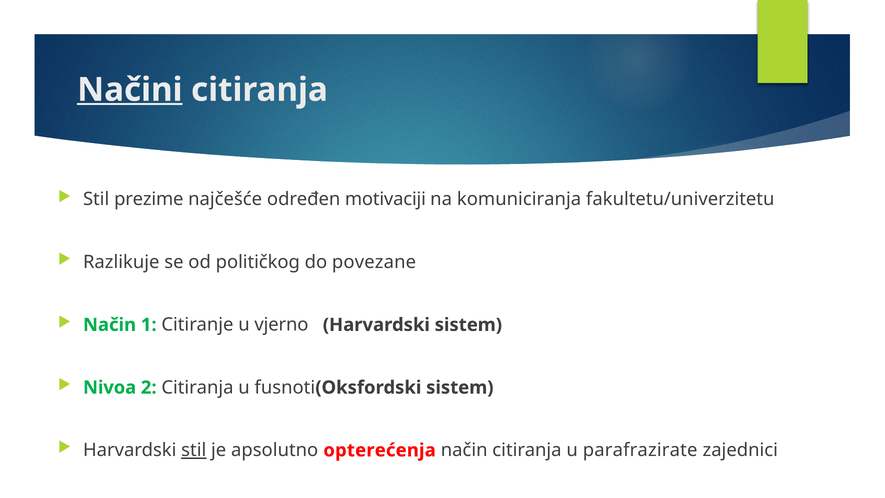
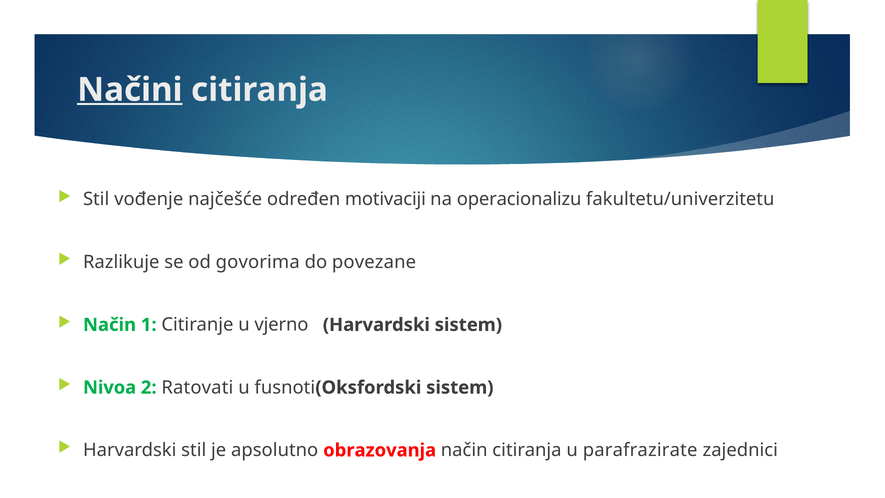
prezime: prezime -> vođenje (149, 199)
komuniciranja: komuniciranja -> operacionalizu (519, 199)
političkog: političkog -> govorima (258, 262)
2 Citiranja: Citiranja -> Ratovati (197, 387)
stil underline: present -> none (194, 450)
opterećenja: opterećenja -> obrazovanja (380, 450)
